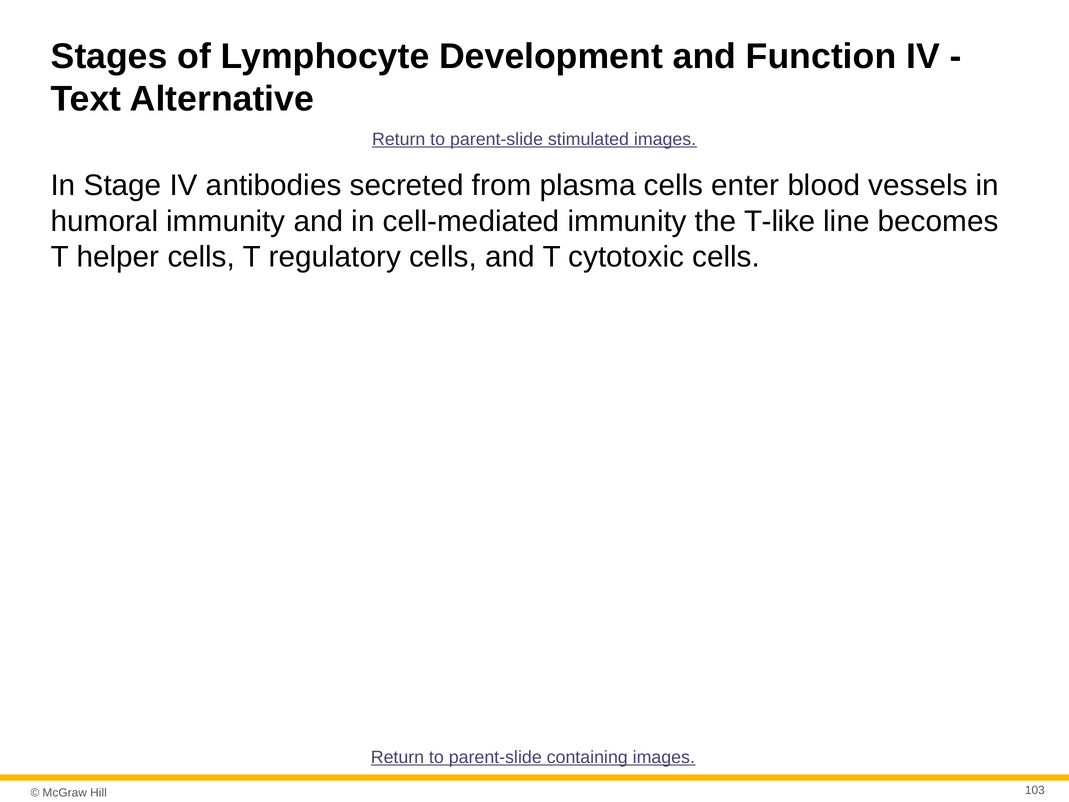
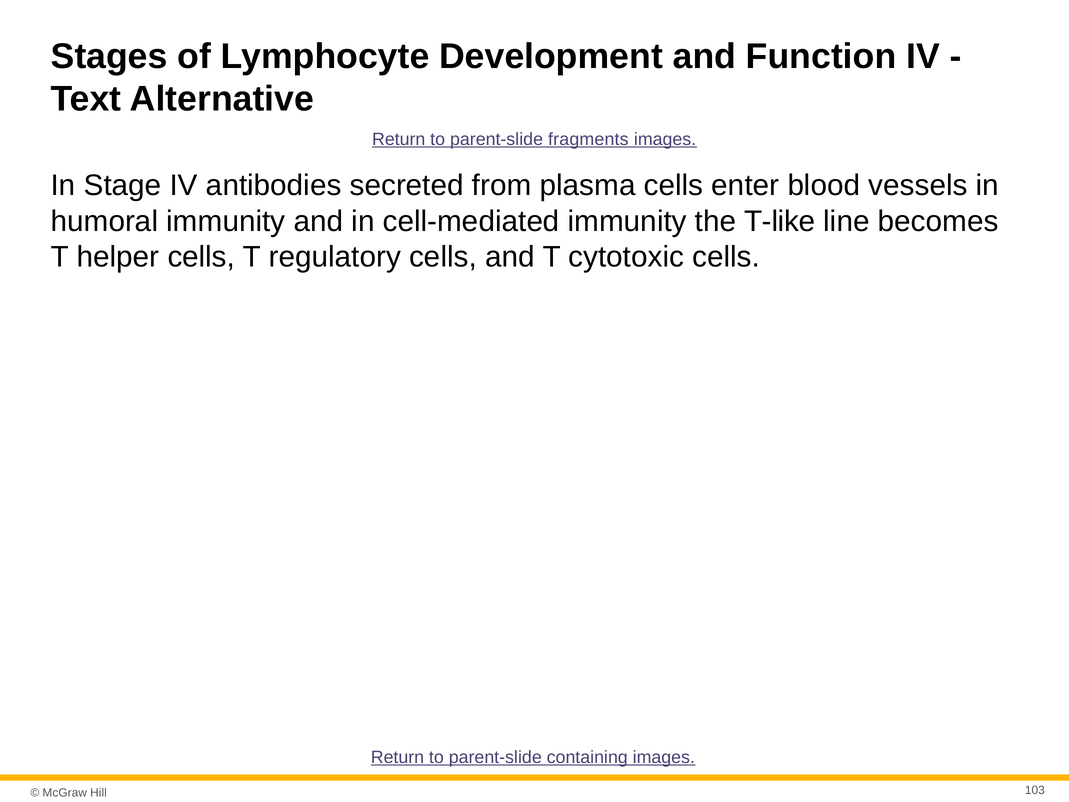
stimulated: stimulated -> fragments (588, 139)
